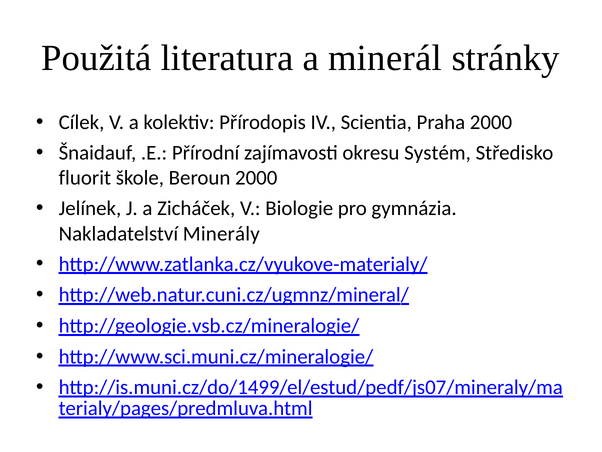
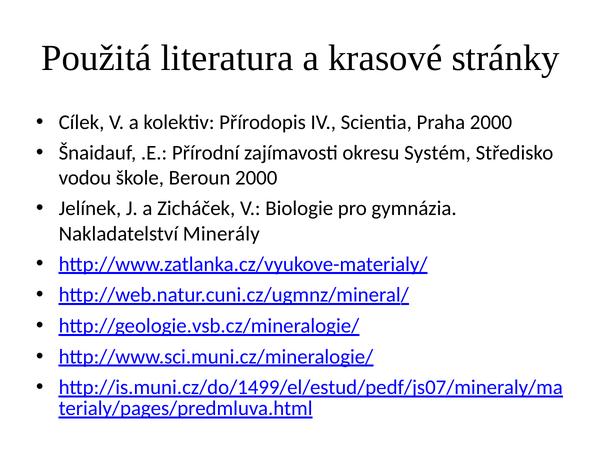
minerál: minerál -> krasové (385, 58)
fluorit: fluorit -> vodou (85, 178)
